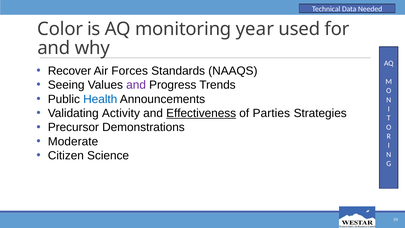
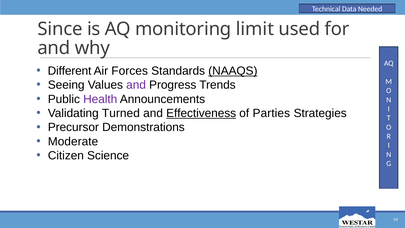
Color: Color -> Since (60, 29)
year: year -> limit (255, 29)
Recover: Recover -> Different (70, 71)
NAAQS underline: none -> present (233, 71)
Health colour: blue -> purple (100, 99)
Activity: Activity -> Turned (121, 113)
